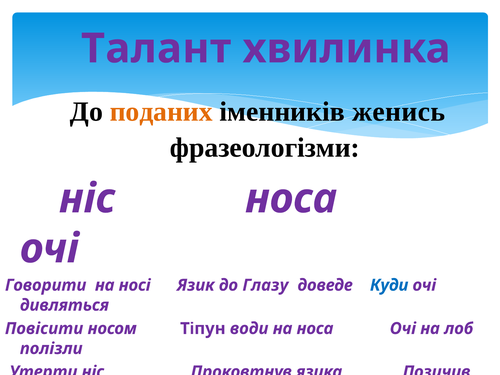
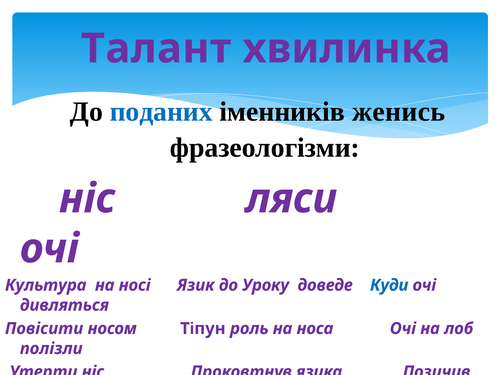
поданих colour: orange -> blue (161, 112)
ніс носа: носа -> ляси (291, 199)
Говорити: Говорити -> Культура (46, 285)
Глазу: Глазу -> Уроку (266, 285)
води: води -> роль (249, 329)
